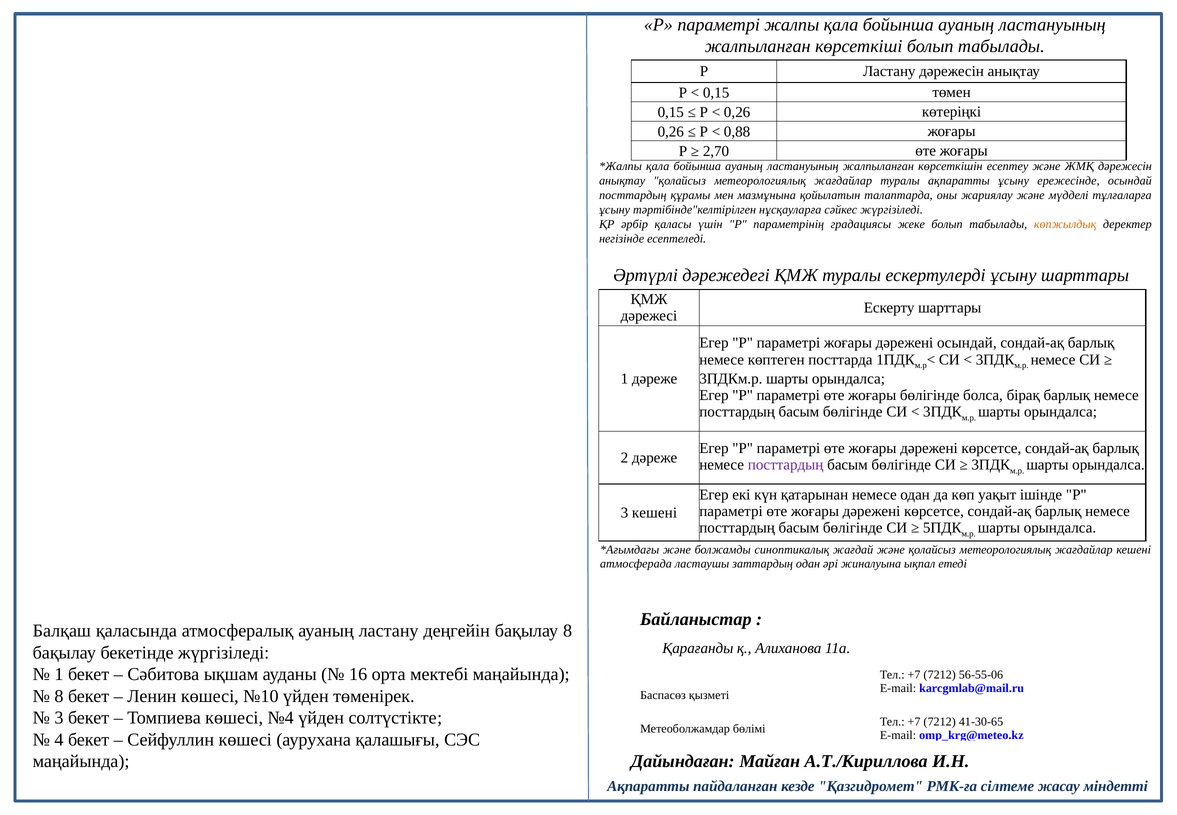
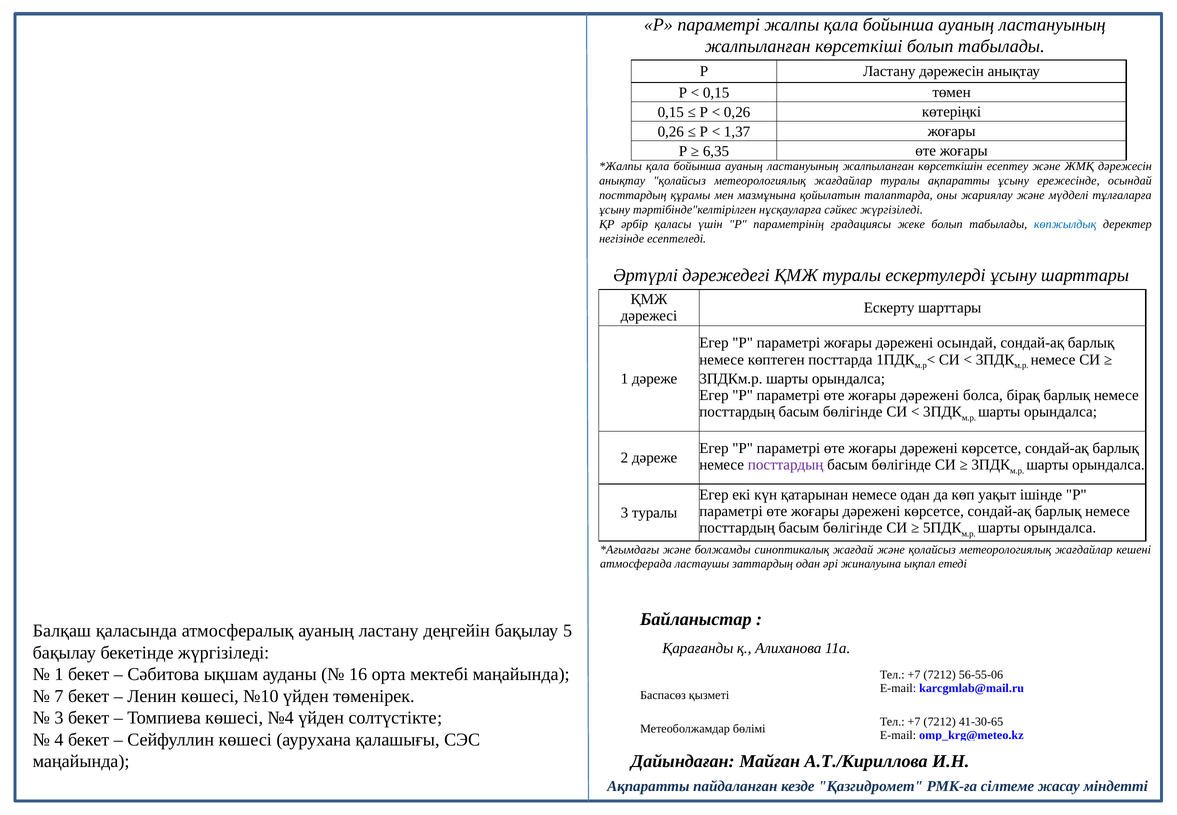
0,88: 0,88 -> 1,37 (737, 132)
2,70: 2,70 -> 6,35 (716, 151)
көпжылдық colour: orange -> blue (1065, 224)
бөлігінде: бөлігінде -> дәрежені (930, 395)
3 кешені: кешені -> туралы (655, 512)
бақылау 8: 8 -> 5 (568, 631)
8: 8 -> 7 (59, 696)
